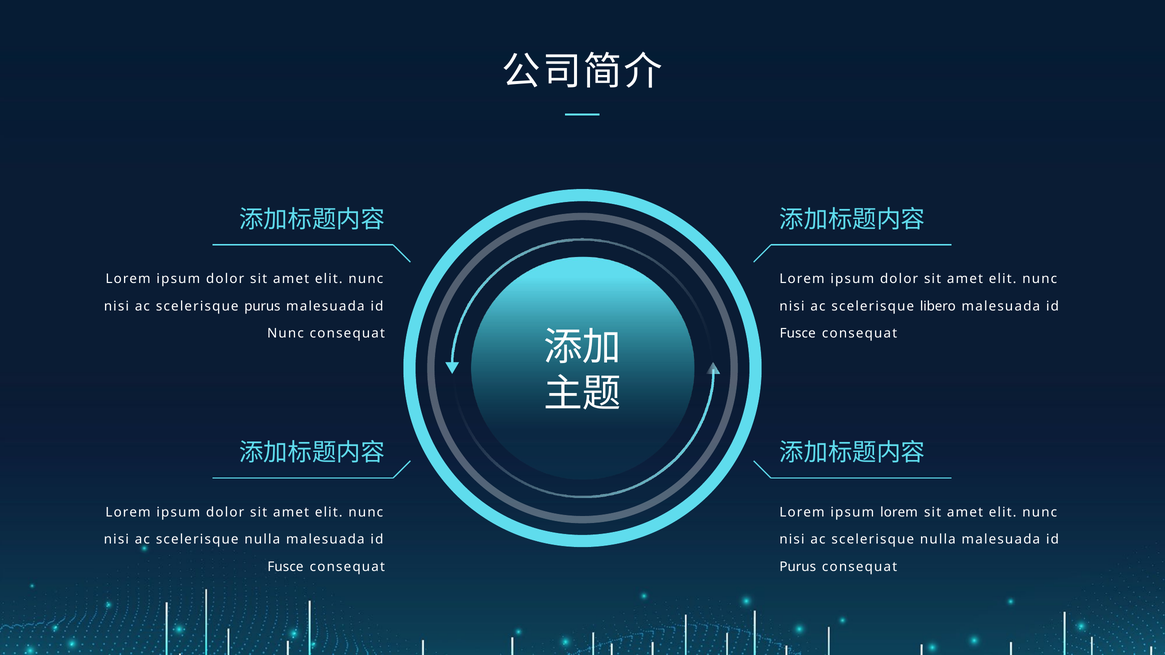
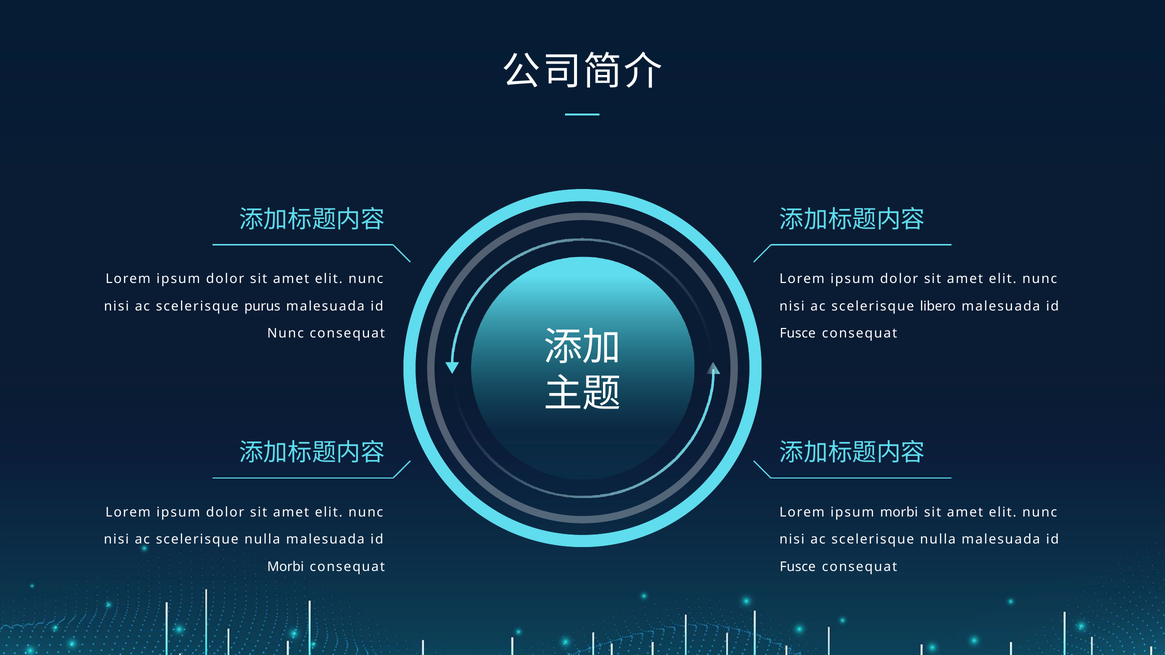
ipsum lorem: lorem -> morbi (899, 513)
Fusce: Fusce -> Morbi (286, 567)
Purus: Purus -> Fusce (798, 567)
